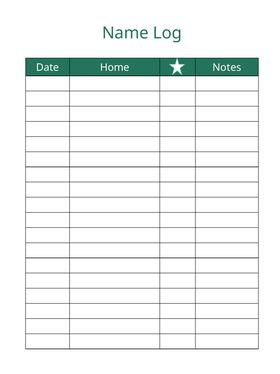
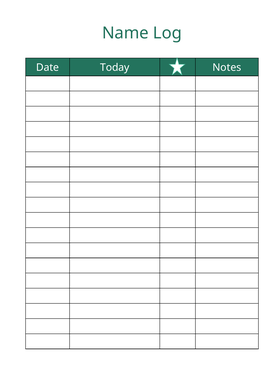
Home: Home -> Today (115, 67)
